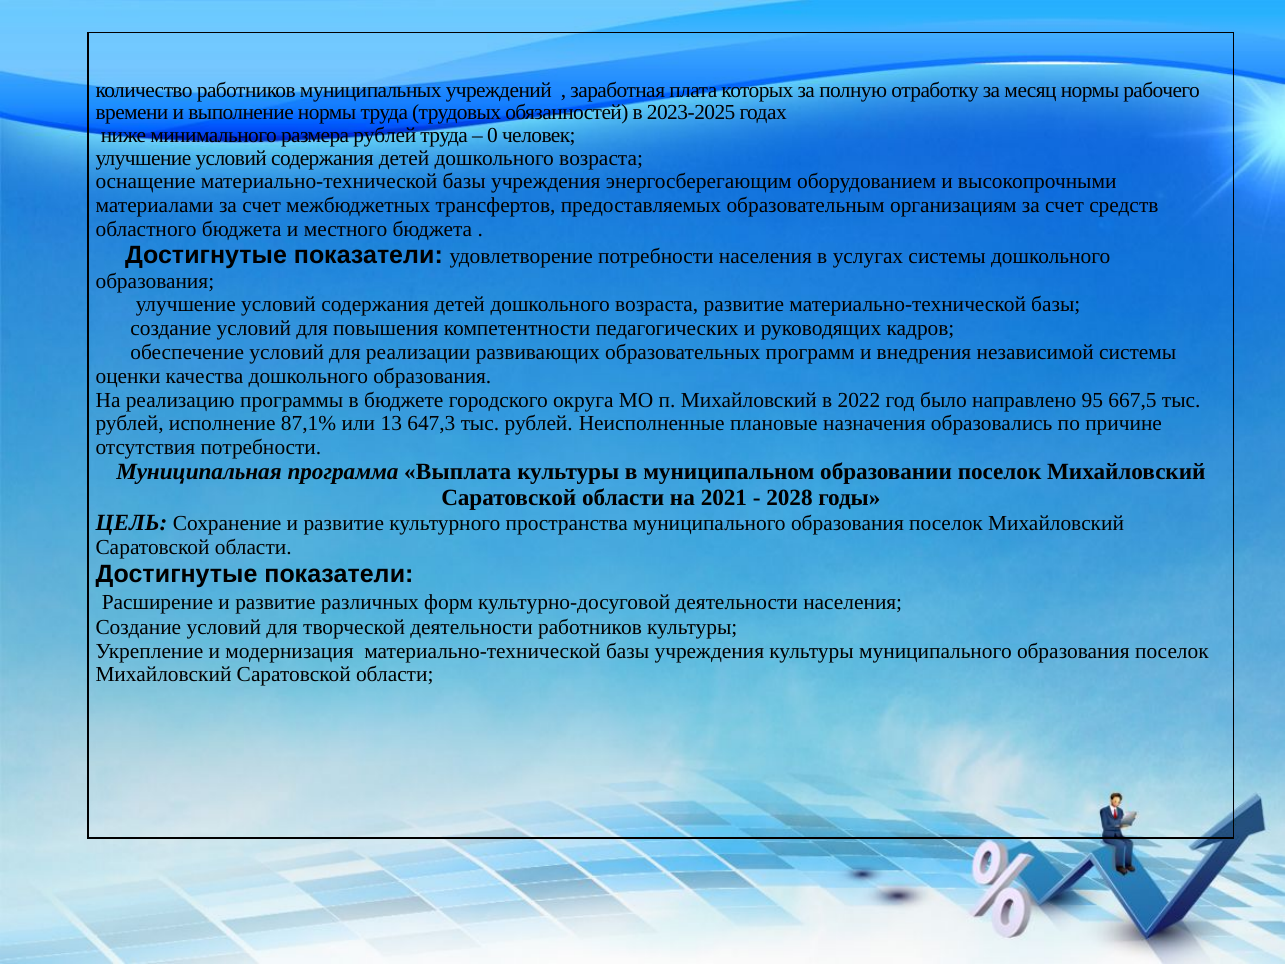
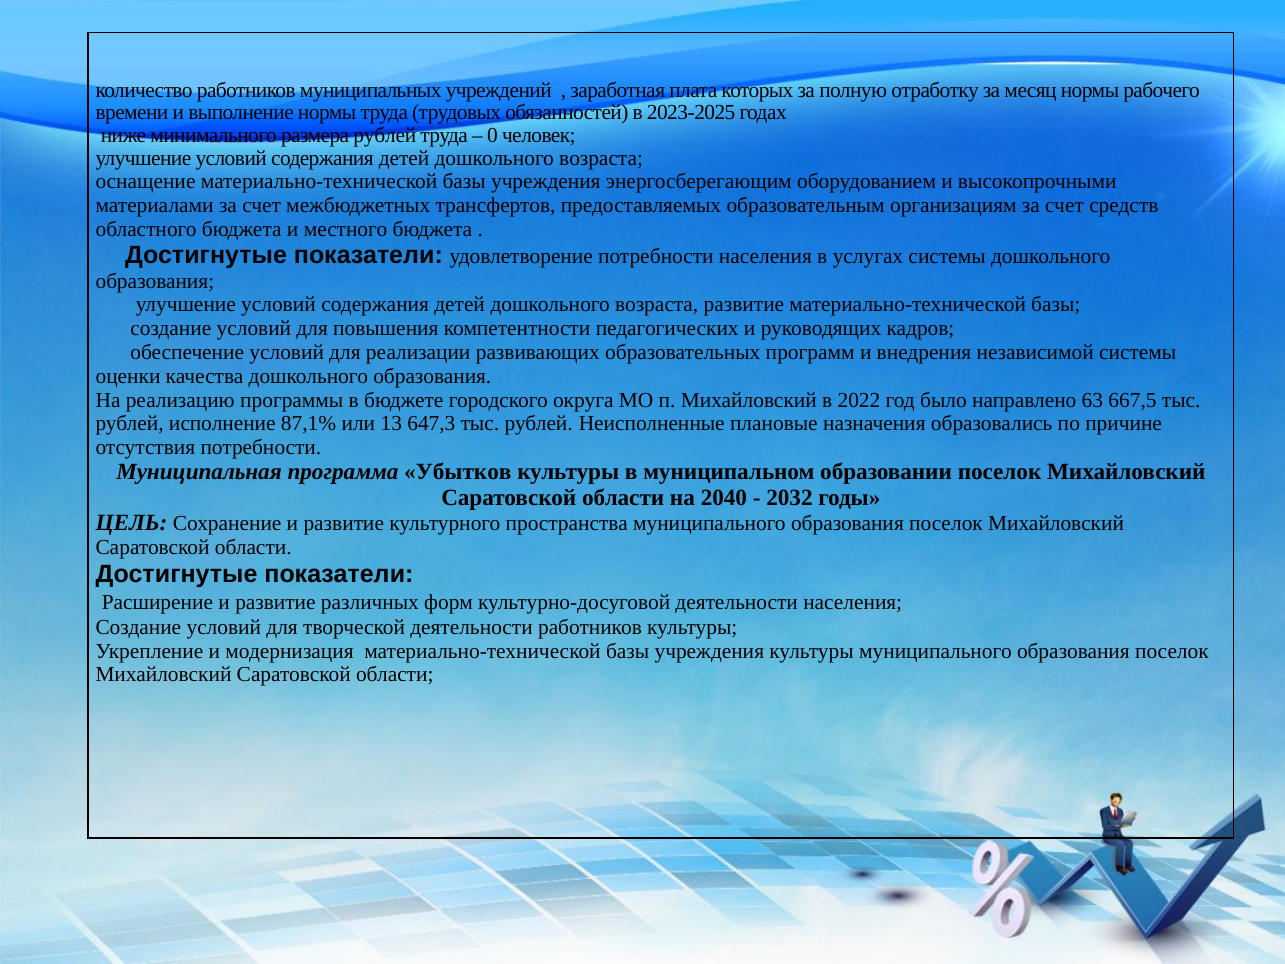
95: 95 -> 63 (1092, 400)
Выплата: Выплата -> Убытков (458, 472)
2021: 2021 -> 2040 (724, 498)
2028: 2028 -> 2032 (789, 498)
